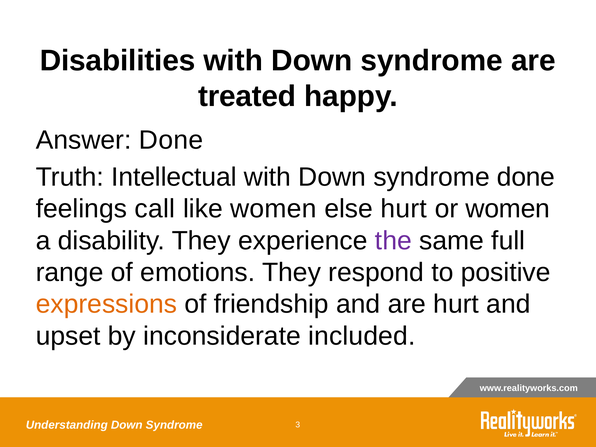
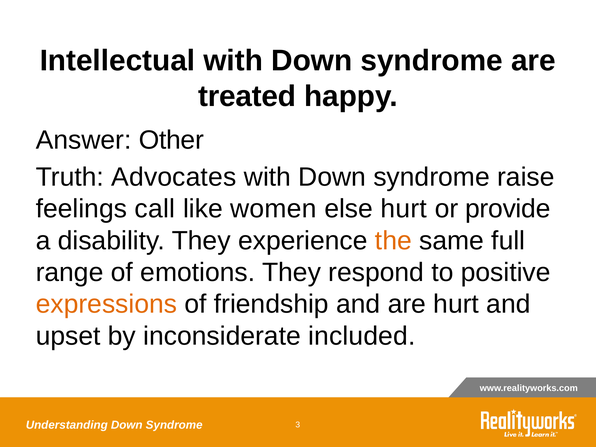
Disabilities: Disabilities -> Intellectual (117, 61)
Answer Done: Done -> Other (171, 140)
Intellectual: Intellectual -> Advocates (174, 177)
syndrome done: done -> raise (526, 177)
or women: women -> provide (508, 209)
the colour: purple -> orange (393, 241)
